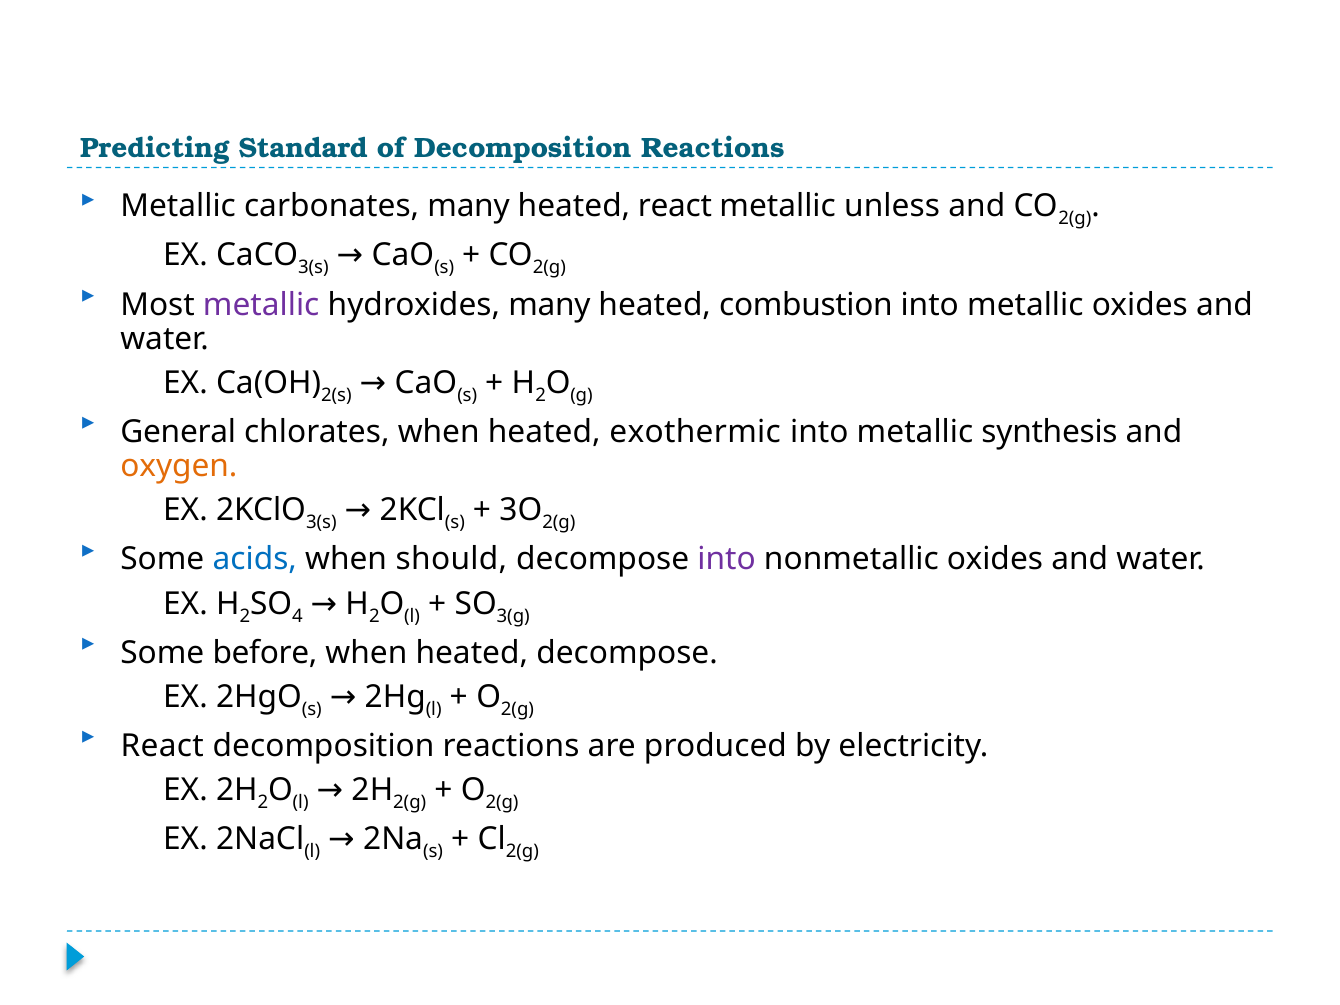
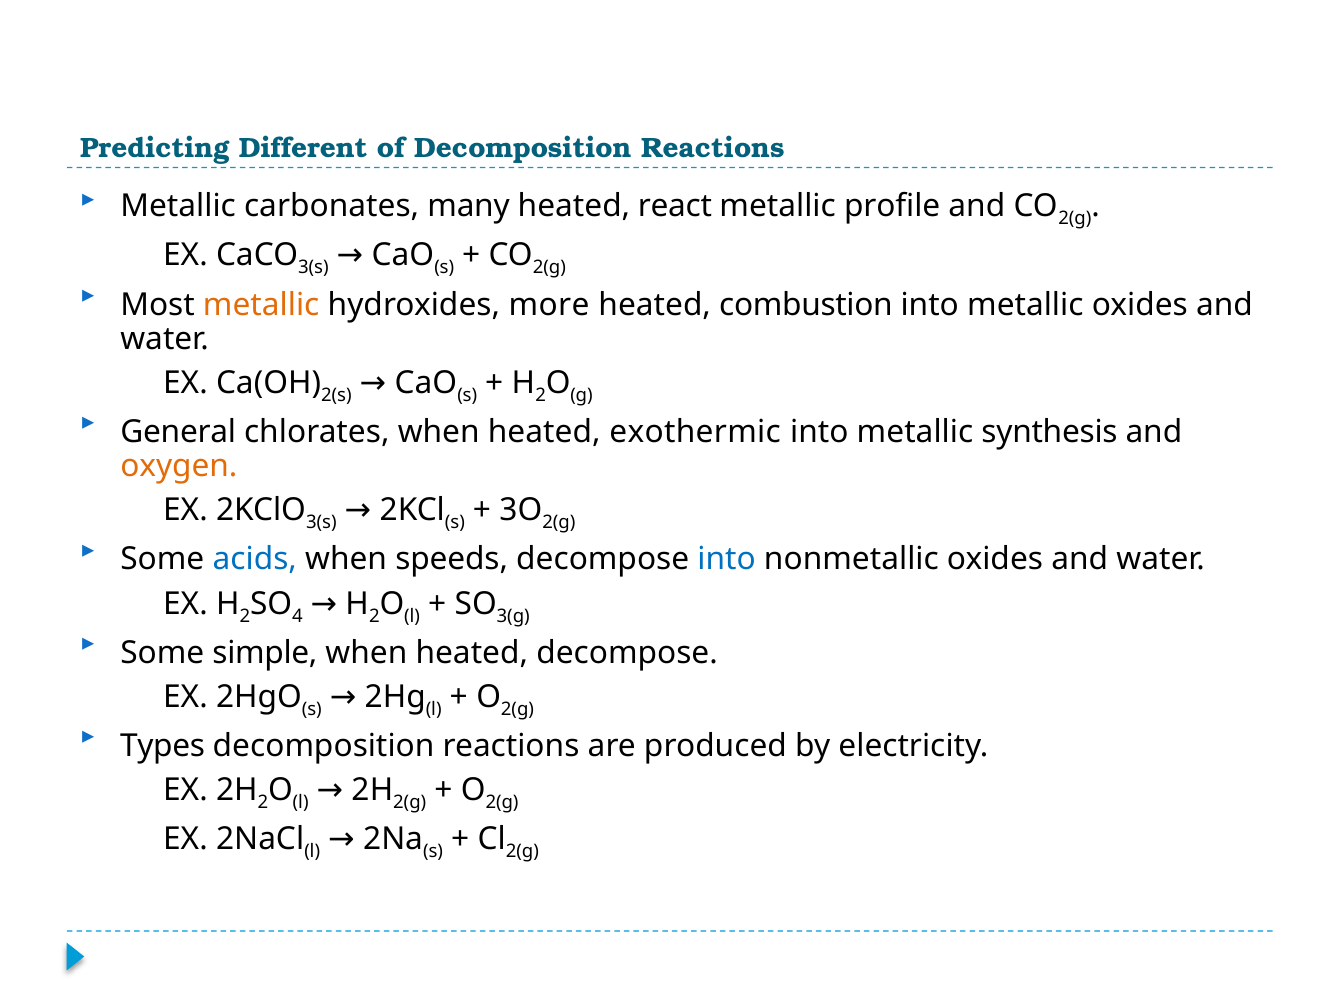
Standard: Standard -> Different (303, 148)
unless: unless -> profile (892, 206)
metallic colour: purple -> orange (261, 305)
hydroxides many: many -> more (549, 305)
should: should -> speeds (452, 560)
into colour: purple -> blue (727, 560)
before: before -> simple (265, 653)
React: React -> Types (163, 746)
